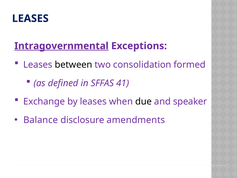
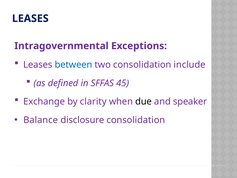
Intragovernmental underline: present -> none (61, 46)
between colour: black -> blue (74, 65)
formed: formed -> include (190, 65)
41: 41 -> 45 (123, 83)
by leases: leases -> clarity (93, 101)
disclosure amendments: amendments -> consolidation (136, 120)
